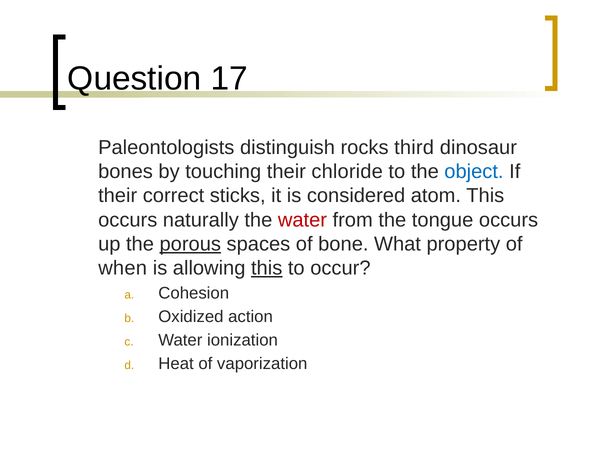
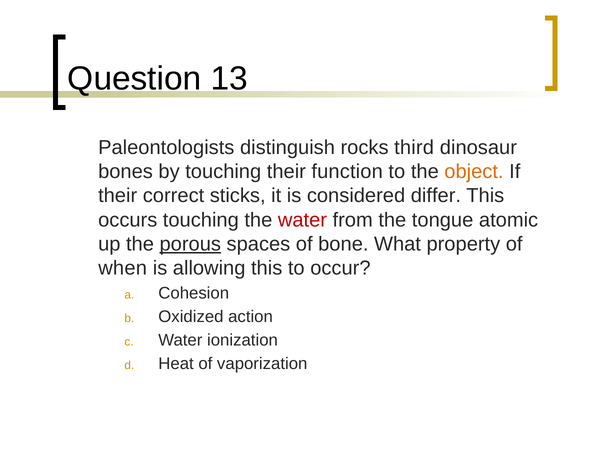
17: 17 -> 13 (229, 79)
chloride: chloride -> function (347, 171)
object colour: blue -> orange (474, 171)
atom: atom -> differ (436, 195)
occurs naturally: naturally -> touching (201, 219)
tongue occurs: occurs -> atomic (509, 219)
this underline: present -> none (267, 268)
